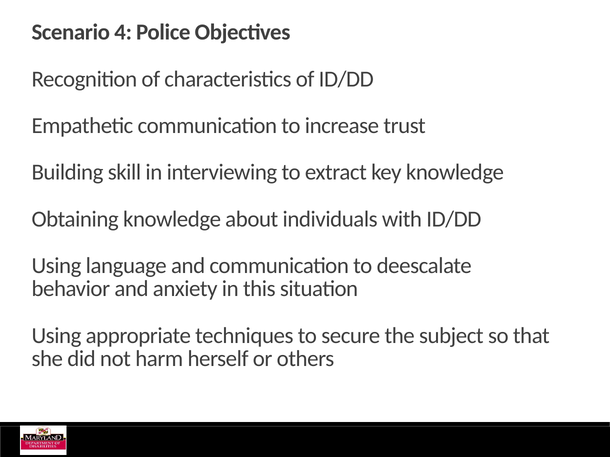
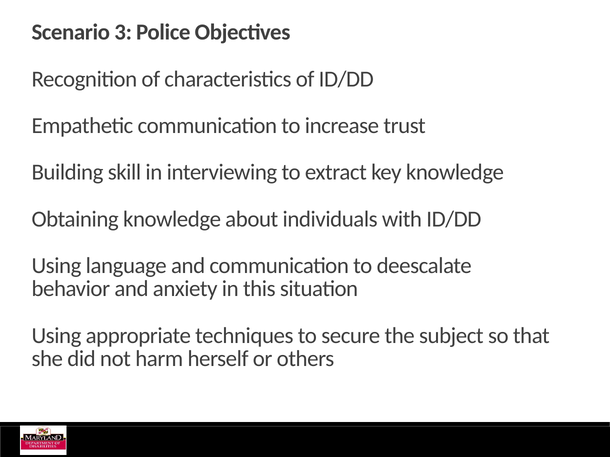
4: 4 -> 3 (123, 32)
